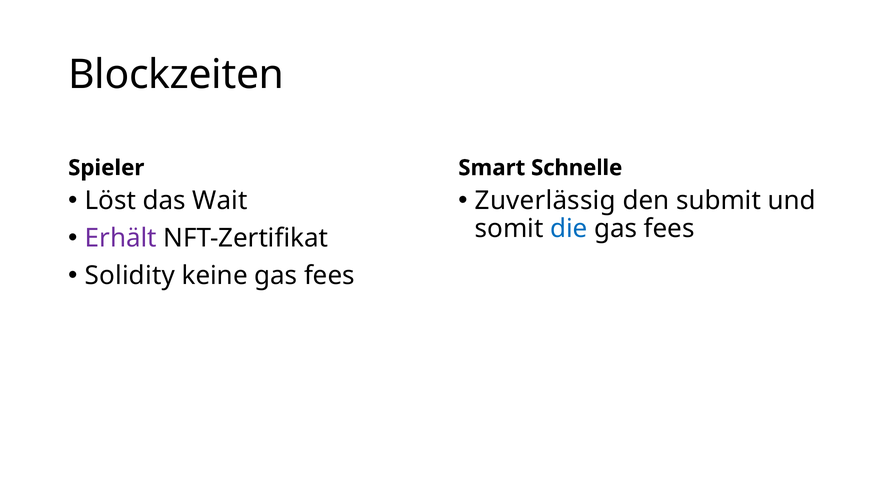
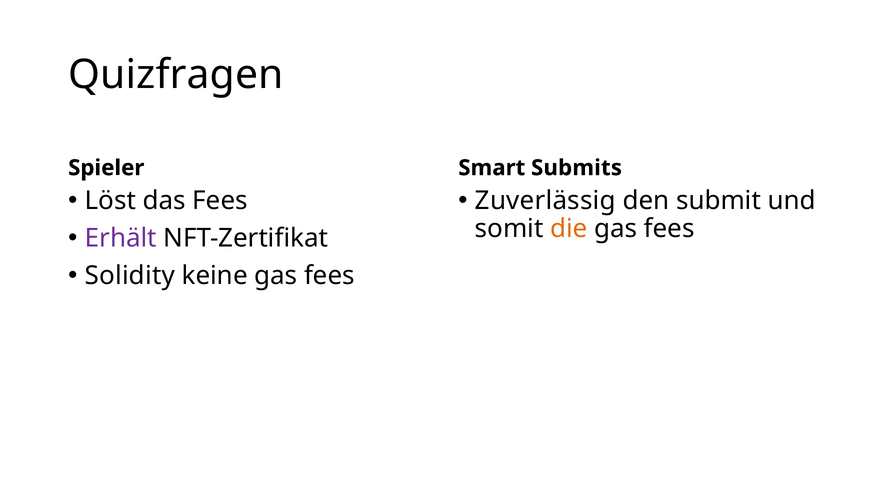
Blockzeiten: Blockzeiten -> Quizfragen (176, 75)
Schnelle: Schnelle -> Submits (577, 168)
das Wait: Wait -> Fees (220, 201)
die colour: blue -> orange (569, 229)
